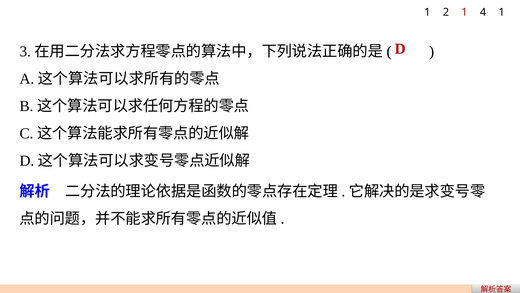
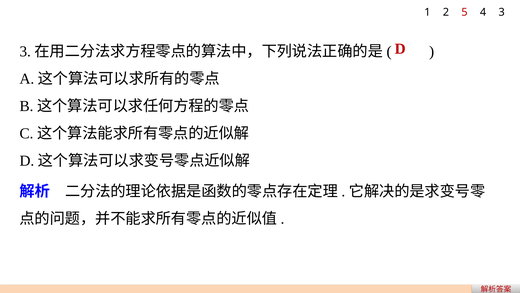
2 1: 1 -> 5 (465, 12)
4 1: 1 -> 3 (502, 12)
